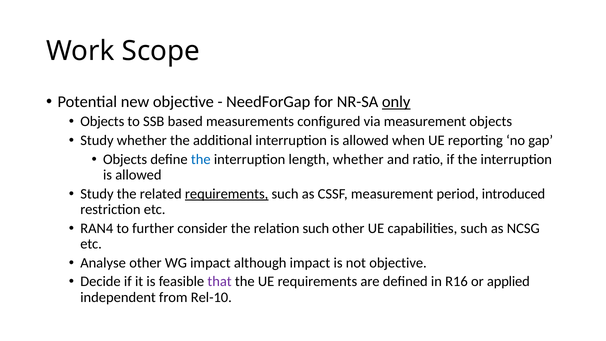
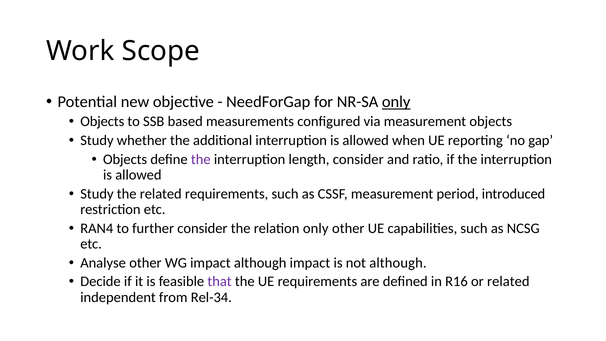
the colour: blue -> purple (201, 159)
length whether: whether -> consider (358, 159)
requirements underline: present -> none (227, 194)
relation such: such -> only (316, 228)
not objective: objective -> although (398, 263)
or applied: applied -> related (508, 282)
Rel-10: Rel-10 -> Rel-34 (211, 297)
